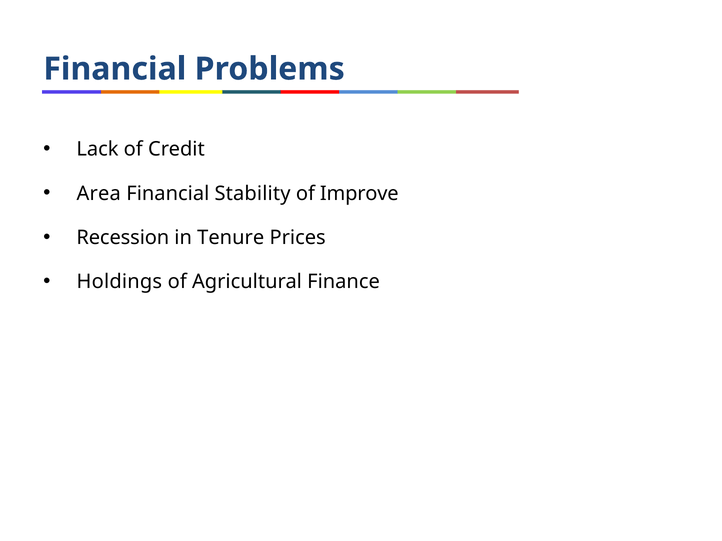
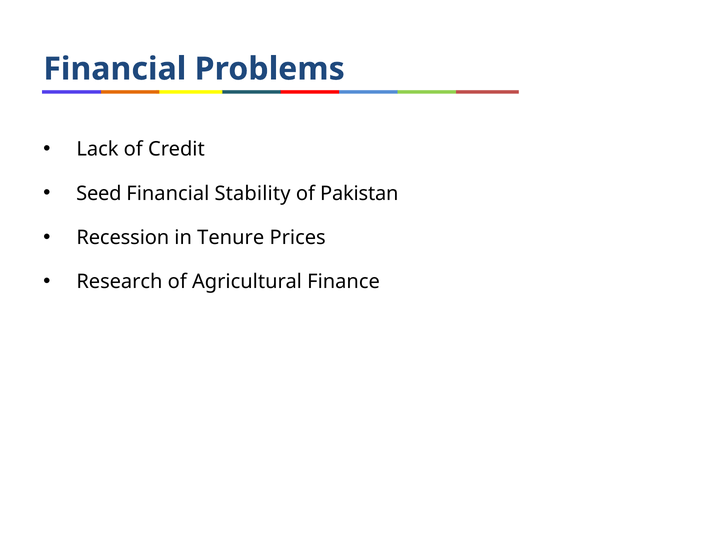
Area: Area -> Seed (99, 194)
Improve: Improve -> Pakistan (359, 194)
Holdings: Holdings -> Research (119, 282)
